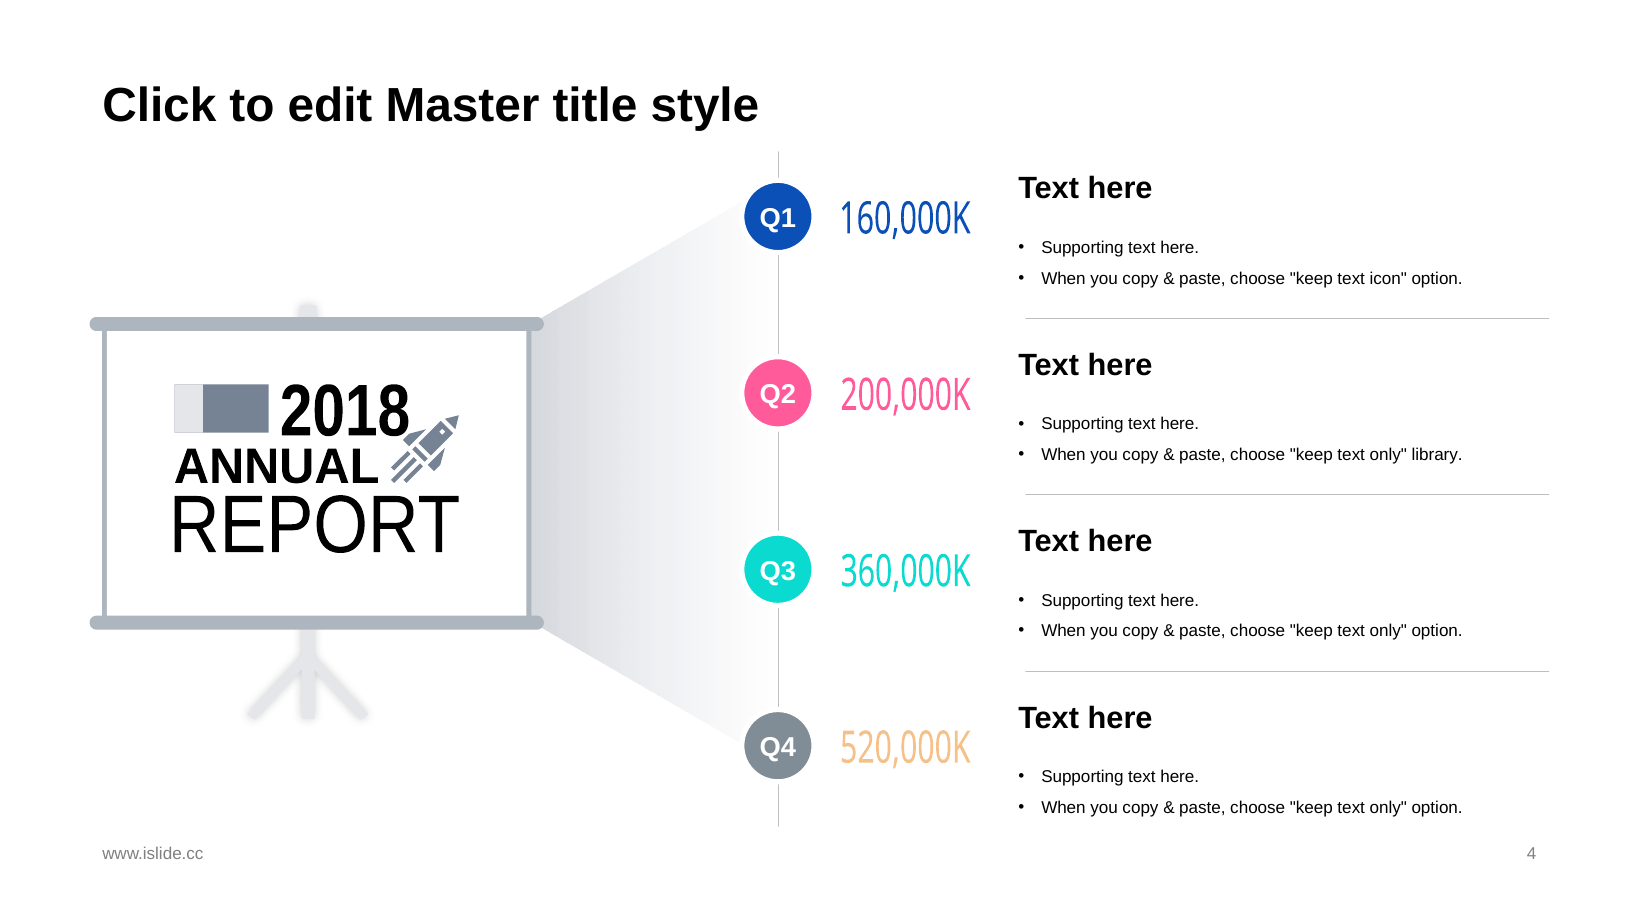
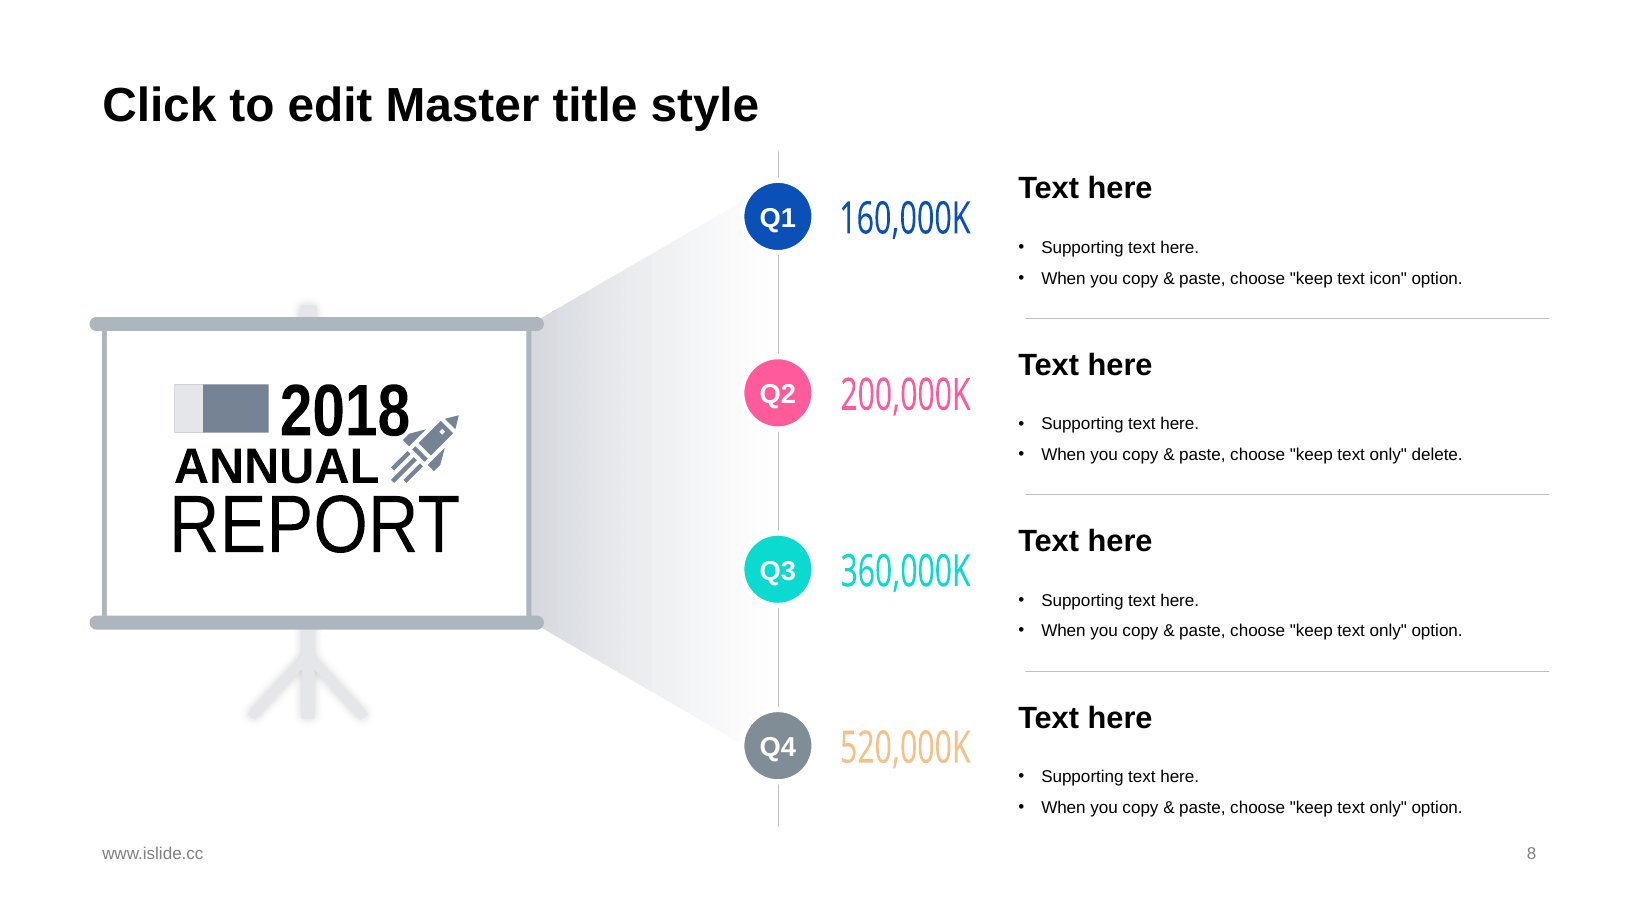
library: library -> delete (1437, 455)
4: 4 -> 8 (1532, 854)
